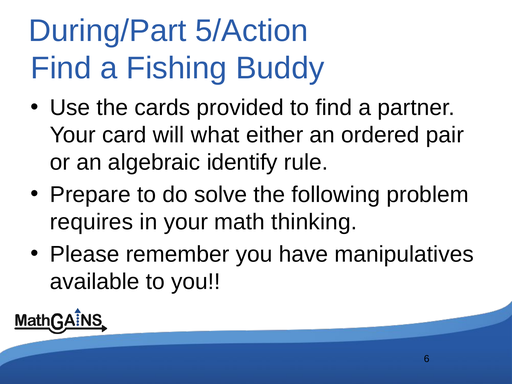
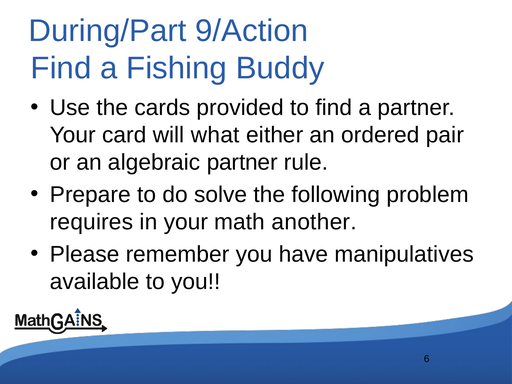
5/Action: 5/Action -> 9/Action (252, 31)
algebraic identify: identify -> partner (242, 162)
thinking: thinking -> another (314, 222)
